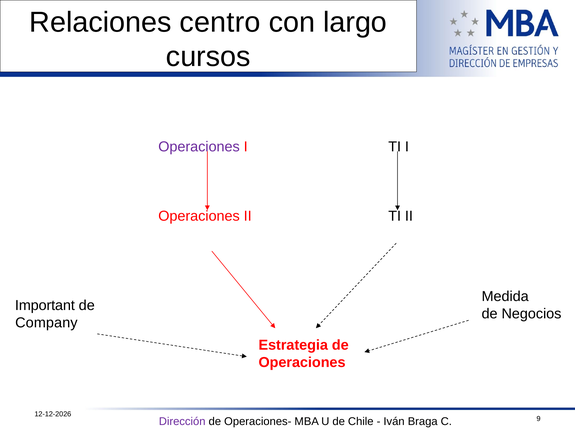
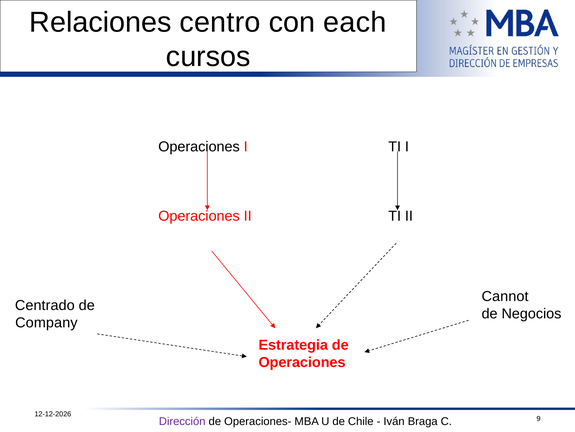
largo: largo -> each (355, 22)
Operaciones colour: purple -> black (199, 147)
Medida: Medida -> Cannot (505, 296)
Important: Important -> Centrado (45, 305)
